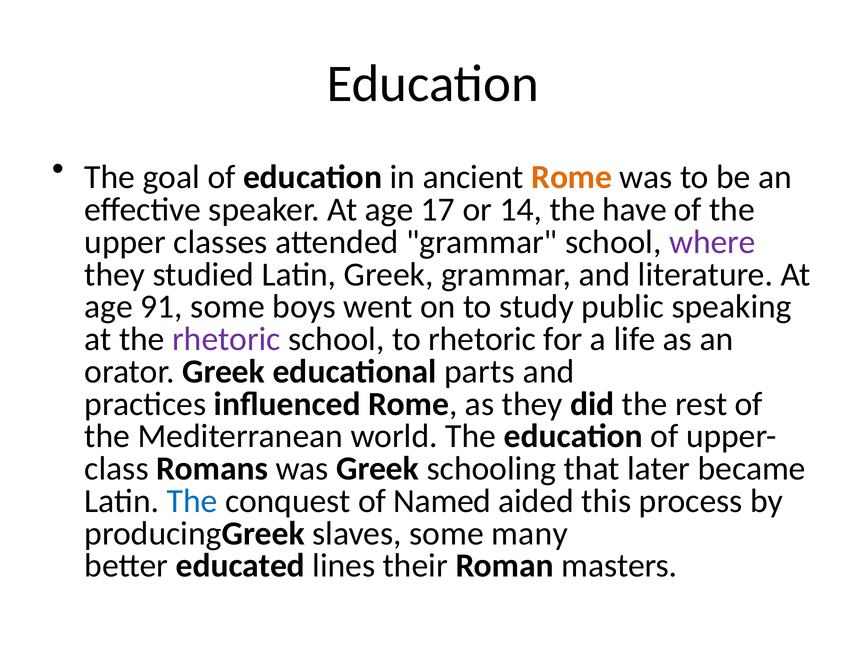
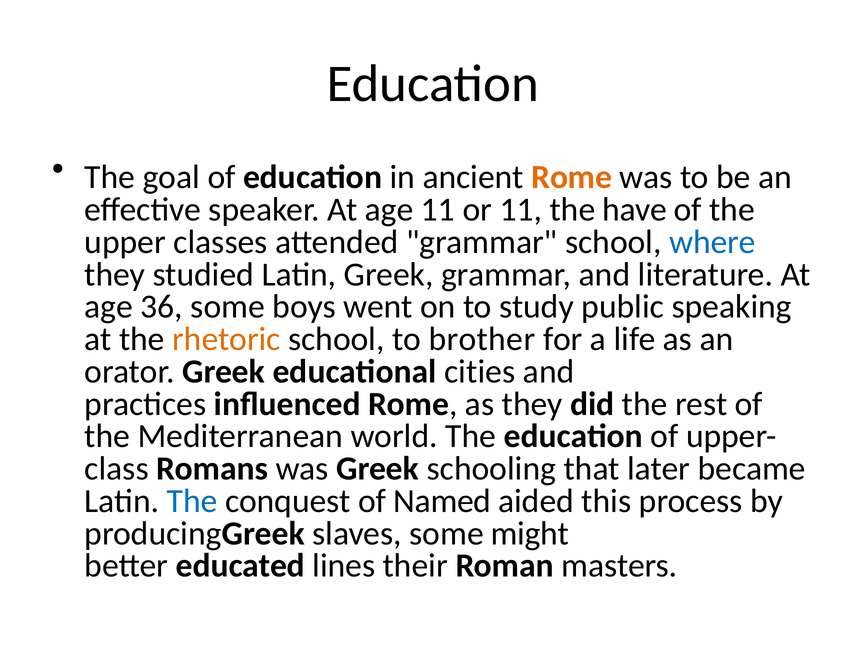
age 17: 17 -> 11 (438, 209)
or 14: 14 -> 11 (521, 209)
where colour: purple -> blue (712, 242)
91: 91 -> 36 (162, 307)
rhetoric colour: purple -> orange (226, 339)
to rhetoric: rhetoric -> brother (482, 339)
parts: parts -> cities (480, 371)
many: many -> might (530, 533)
